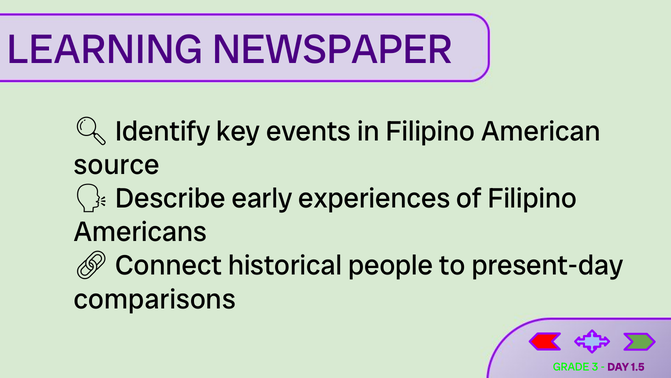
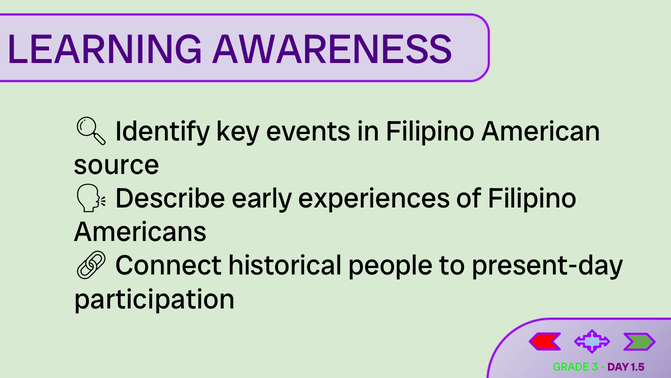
NEWSPAPER: NEWSPAPER -> AWARENESS (332, 49)
comparisons: comparisons -> participation (155, 299)
